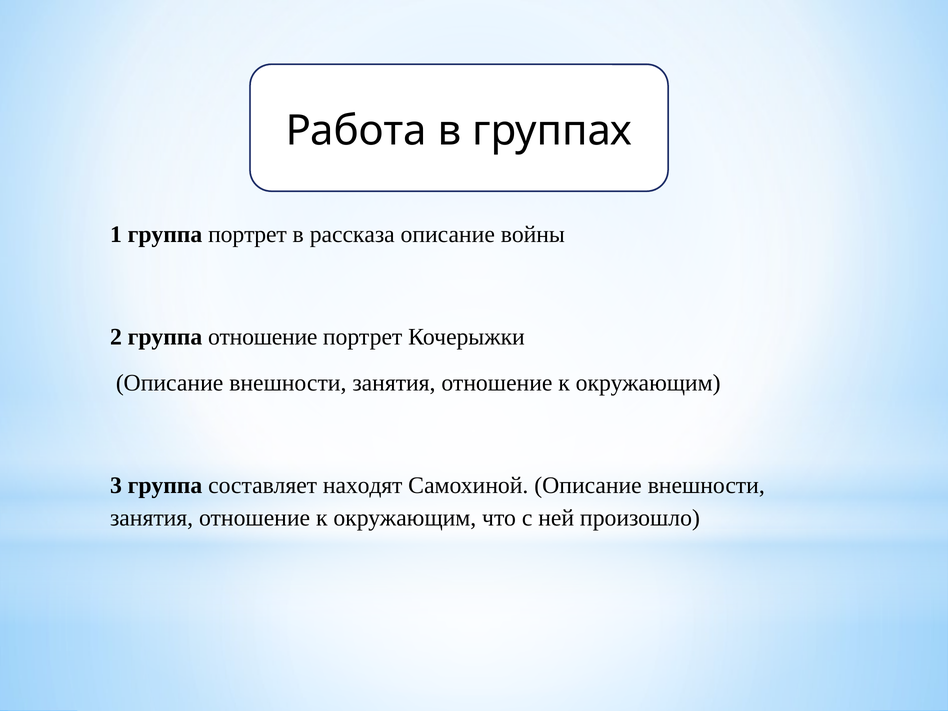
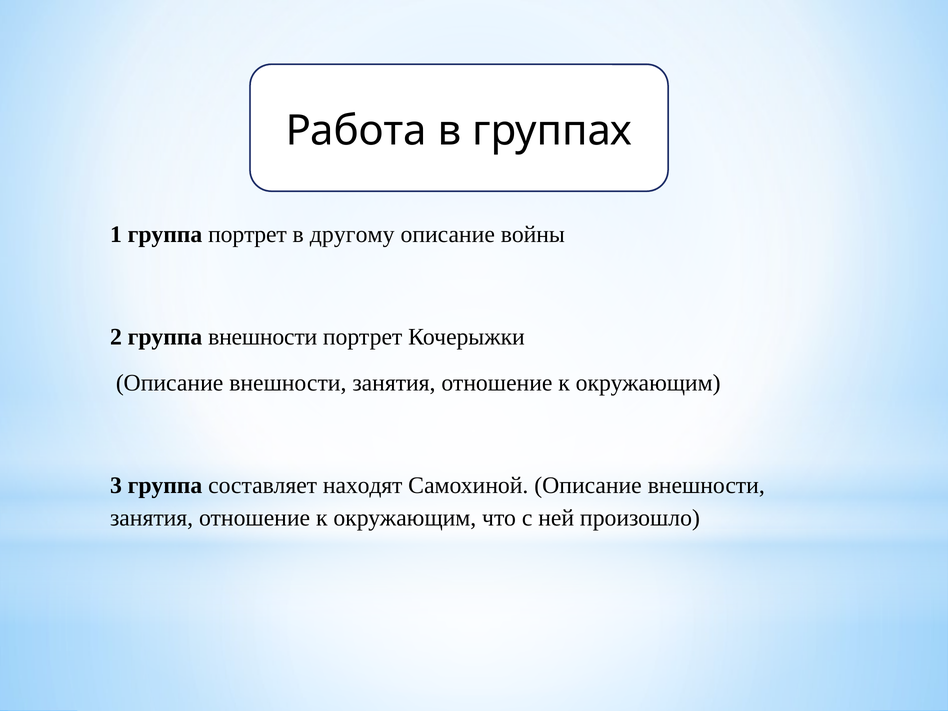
рассказа: рассказа -> другому (352, 234)
группа отношение: отношение -> внешности (263, 337)
